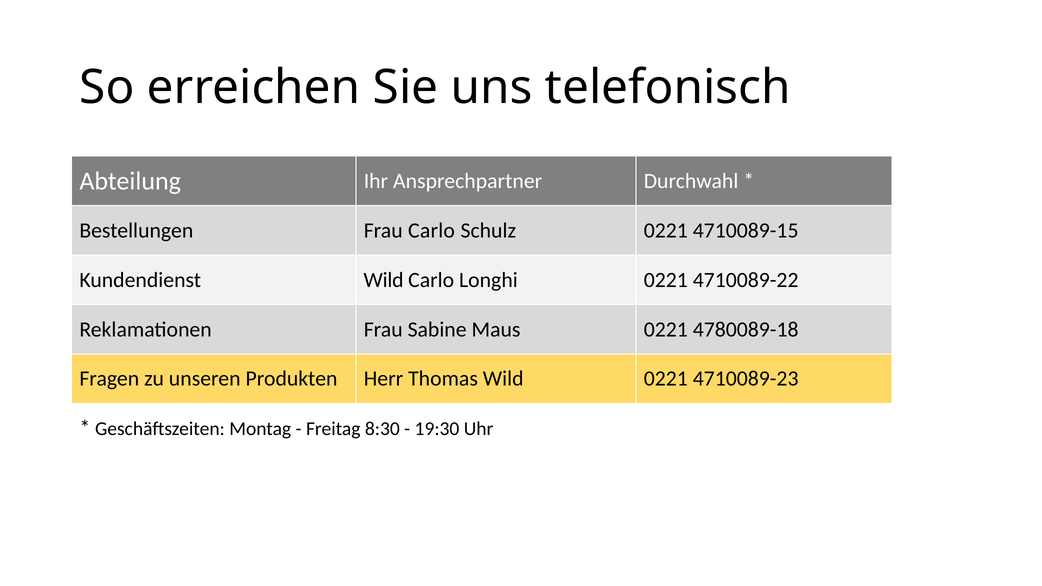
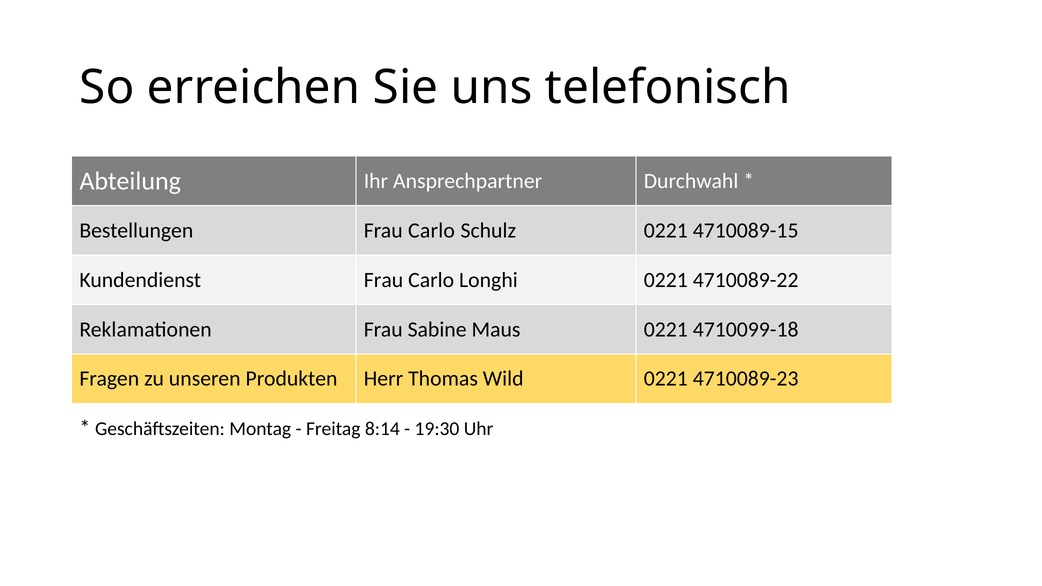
Kundendienst Wild: Wild -> Frau (384, 280)
4780089-18: 4780089-18 -> 4710099-18 (746, 329)
8:30: 8:30 -> 8:14 (382, 429)
